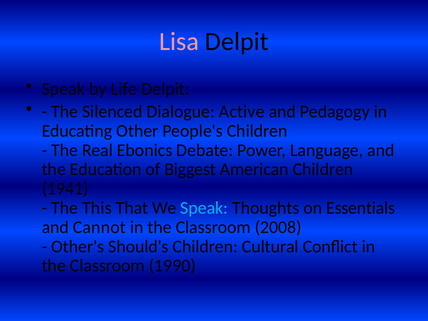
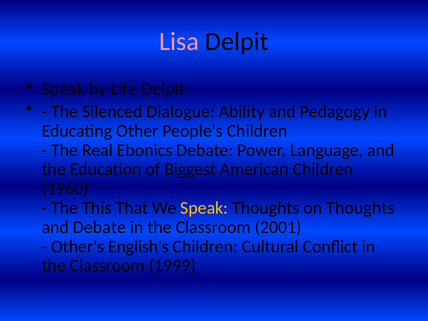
Active: Active -> Ability (242, 112)
1941: 1941 -> 1960 (65, 189)
Speak colour: light blue -> yellow (204, 208)
on Essentials: Essentials -> Thoughts (360, 208)
and Cannot: Cannot -> Debate (99, 227)
2008: 2008 -> 2001 (278, 227)
Should's: Should's -> English's (139, 246)
1990: 1990 -> 1999 (172, 266)
